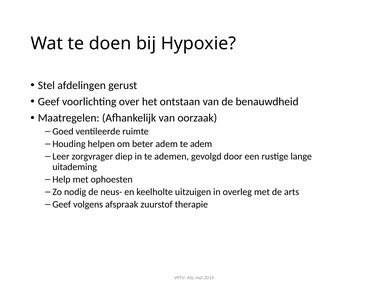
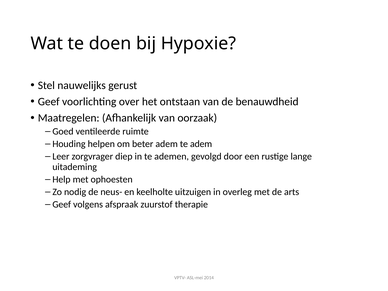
afdelingen: afdelingen -> nauwelijks (82, 85)
